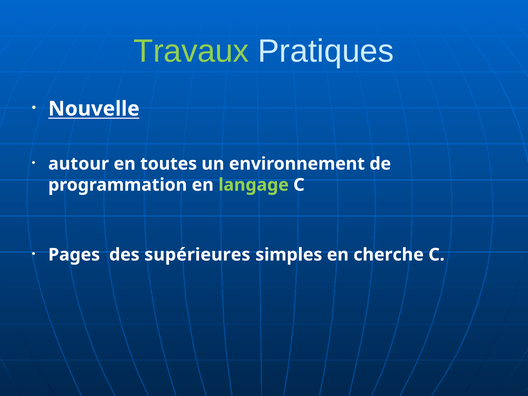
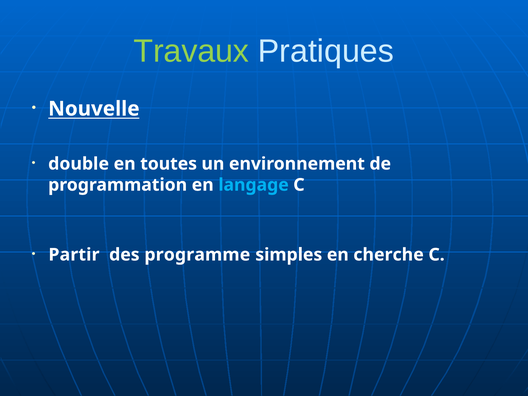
autour: autour -> double (79, 164)
langage colour: light green -> light blue (253, 185)
Pages: Pages -> Partir (74, 255)
supérieures: supérieures -> programme (197, 255)
